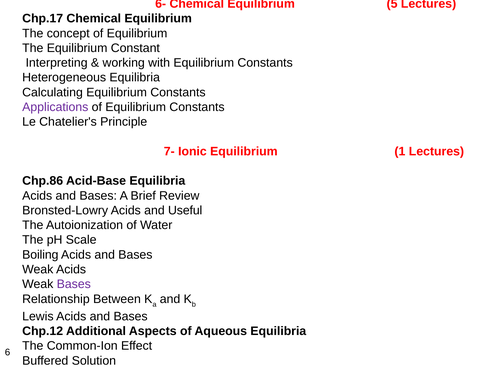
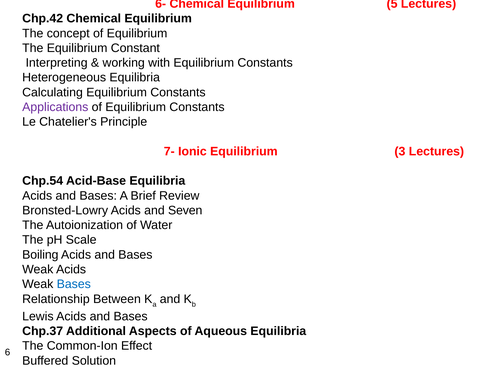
Chp.17: Chp.17 -> Chp.42 (43, 18)
1: 1 -> 3 (400, 151)
Chp.86: Chp.86 -> Chp.54 (43, 181)
Useful: Useful -> Seven (185, 210)
Bases colour: purple -> blue (74, 284)
Chp.12: Chp.12 -> Chp.37 (43, 330)
